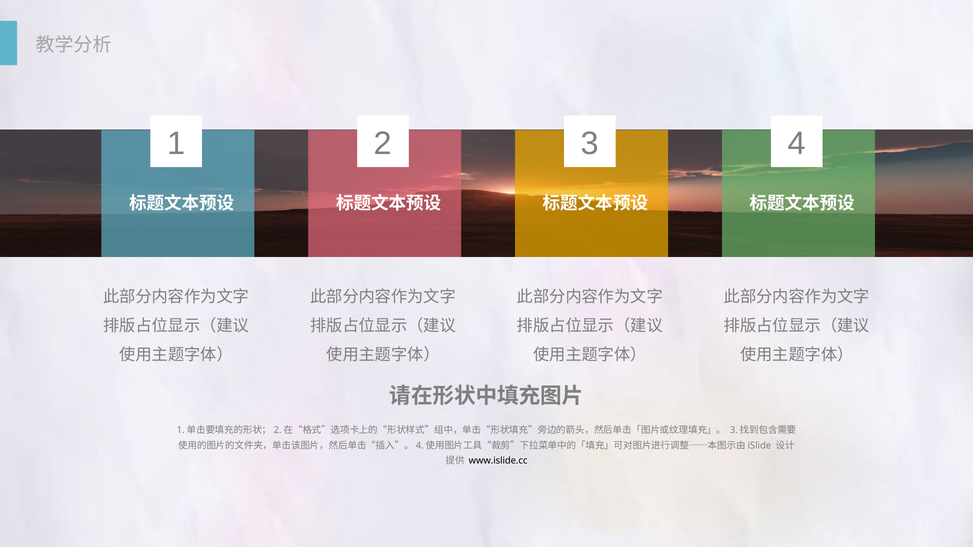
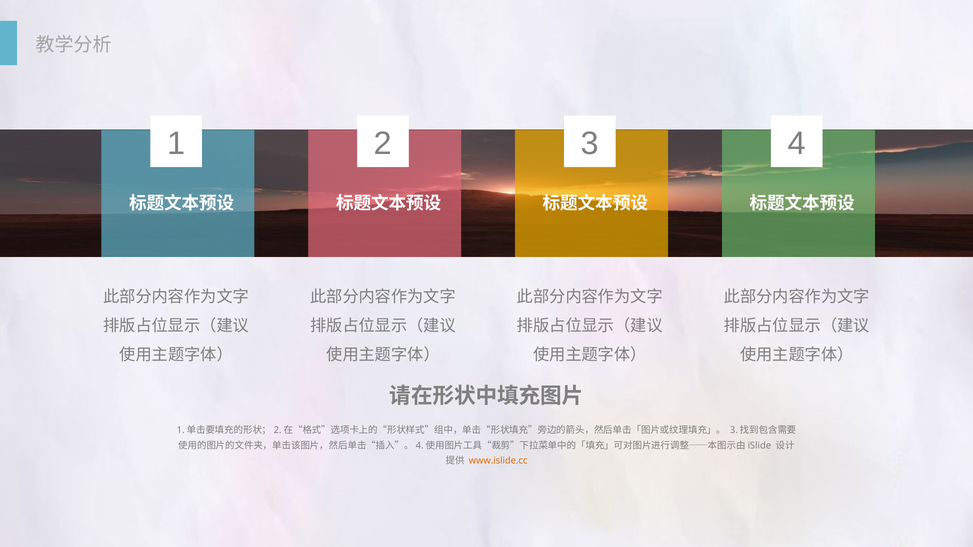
www.islide.cc colour: black -> orange (498, 461)
